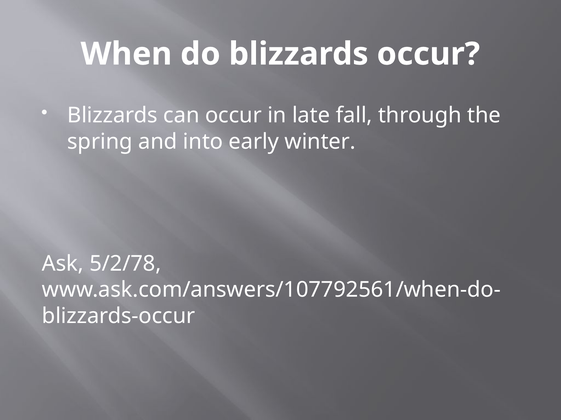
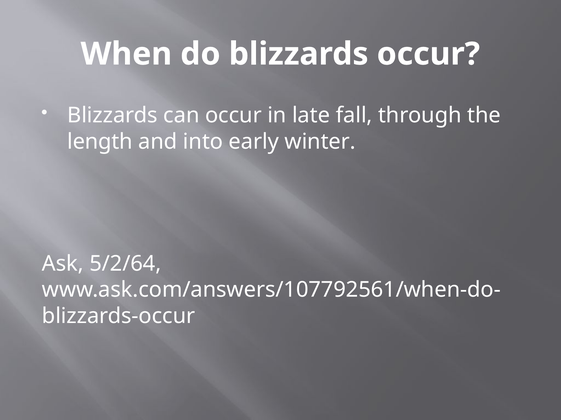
spring: spring -> length (100, 142)
5/2/78: 5/2/78 -> 5/2/64 (125, 264)
